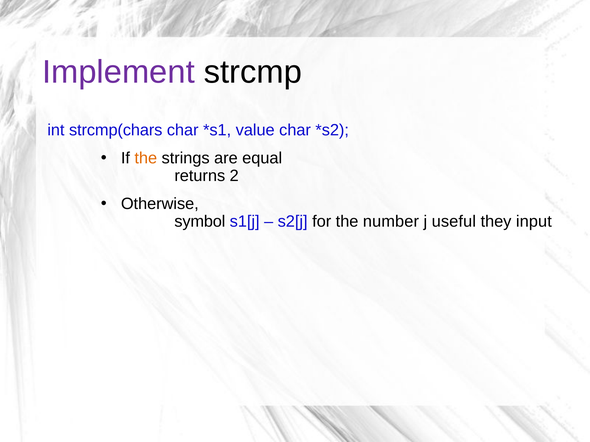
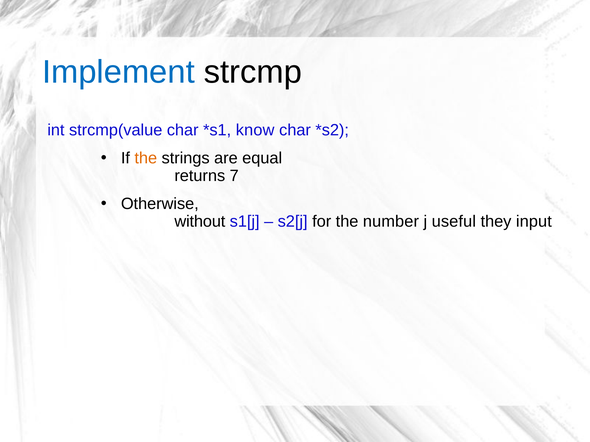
Implement colour: purple -> blue (118, 72)
strcmp(chars: strcmp(chars -> strcmp(value (116, 130)
value: value -> know (255, 130)
2: 2 -> 7 (234, 176)
symbol: symbol -> without (200, 222)
